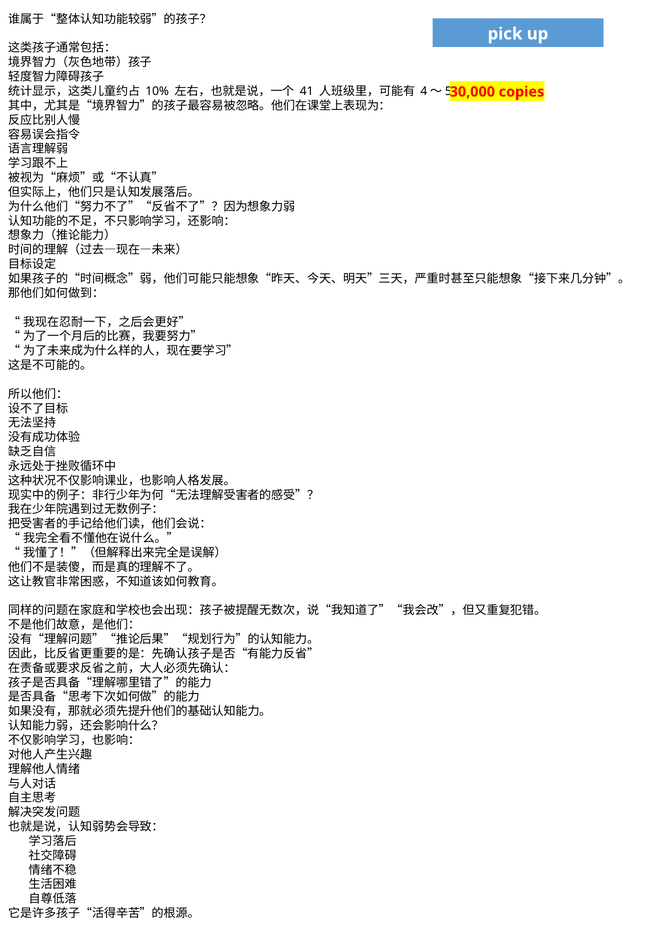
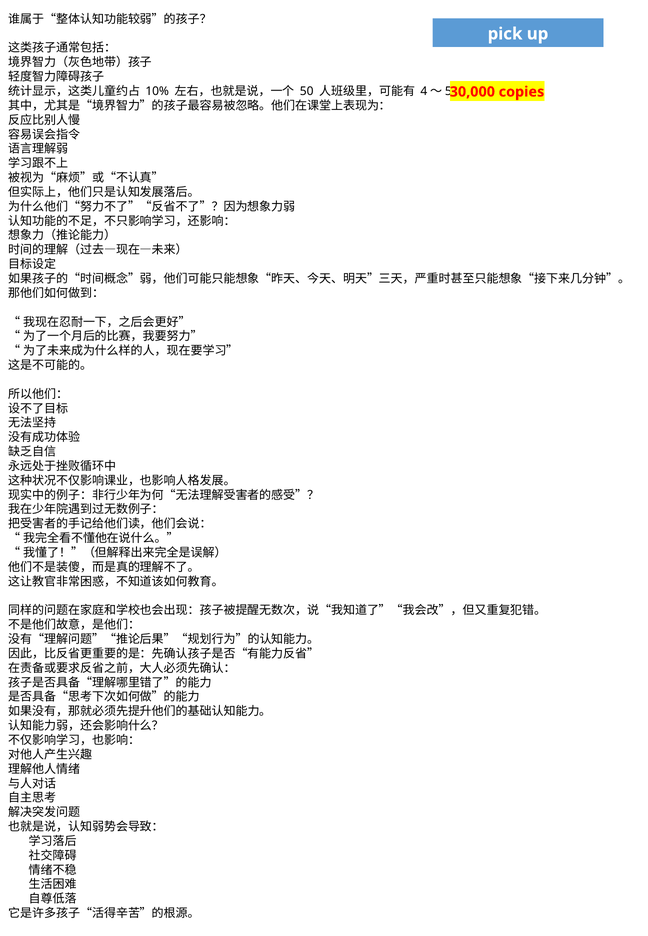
41: 41 -> 50 (307, 91)
